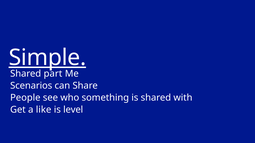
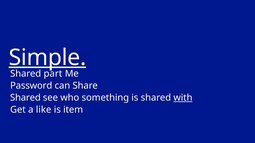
Scenarios: Scenarios -> Password (31, 86)
People: People -> Shared (25, 98)
with underline: none -> present (183, 98)
level: level -> item (73, 110)
